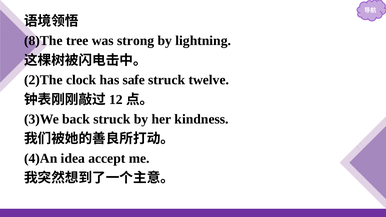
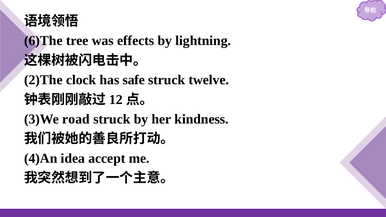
8)The: 8)The -> 6)The (43, 41)
strong: strong -> effects (136, 41)
back: back -> road (76, 119)
